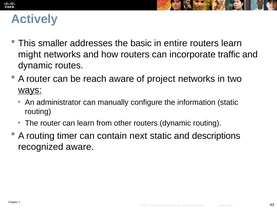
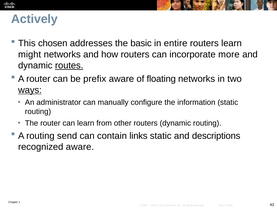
smaller: smaller -> chosen (53, 43)
traffic: traffic -> more (229, 54)
routes underline: none -> present (69, 65)
reach: reach -> prefix (95, 79)
project: project -> floating (161, 79)
timer: timer -> send (67, 136)
next: next -> links (138, 136)
